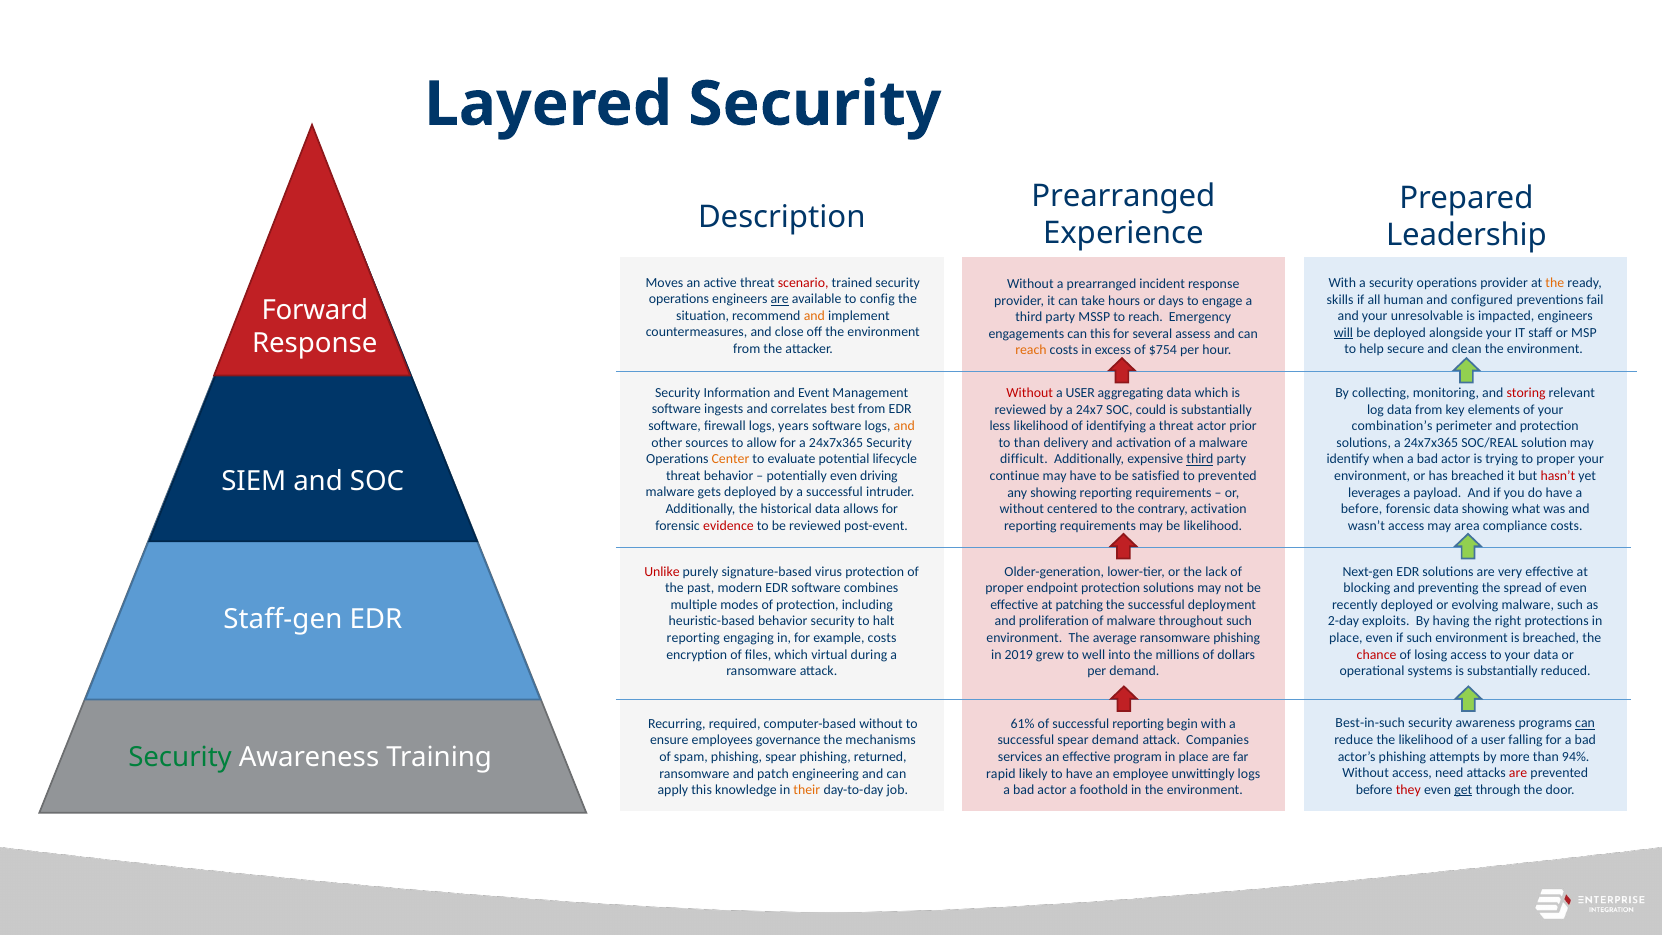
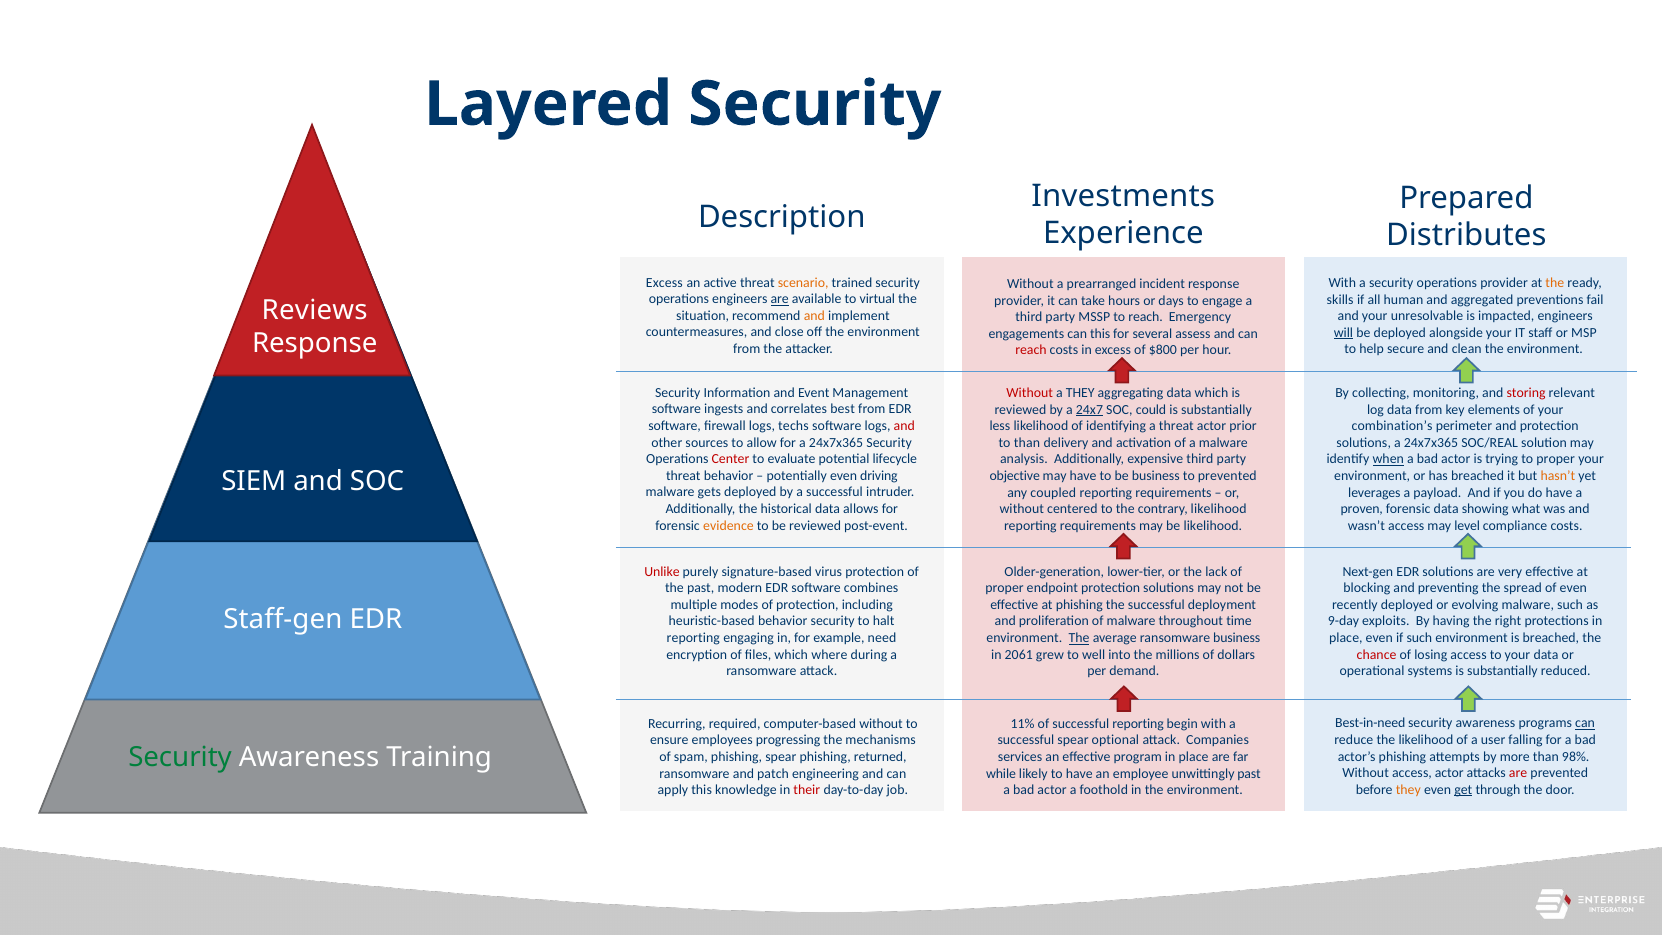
Prearranged: Prearranged -> Investments (1123, 196)
Leadership: Leadership -> Distributes (1466, 235)
Moves: Moves -> Excess (664, 283)
scenario colour: red -> orange (803, 283)
config: config -> virtual (877, 299)
configured: configured -> aggregated (1482, 299)
Forward: Forward -> Reviews (315, 310)
reach colour: orange -> red (1031, 350)
$754: $754 -> $800 (1163, 350)
USER: USER -> THEY (1080, 393)
24x7 underline: none -> present (1089, 410)
years: years -> techs (794, 426)
and colour: orange -> red (904, 426)
Center colour: orange -> red (730, 459)
difficult: difficult -> analysis (1024, 459)
third underline: present -> none (1200, 459)
when underline: none -> present (1388, 459)
continue: continue -> objective (1015, 476)
be satisfied: satisfied -> business (1156, 476)
hasn’t colour: red -> orange (1558, 476)
any showing: showing -> coupled (1053, 493)
contrary activation: activation -> likelihood (1219, 509)
before: before -> proven (1362, 509)
evidence colour: red -> orange (728, 525)
area: area -> level (1467, 526)
at patching: patching -> phishing (1079, 605)
throughout such: such -> time (1239, 621)
2-day: 2-day -> 9-day (1343, 621)
example costs: costs -> need (882, 638)
The underline: none -> present (1079, 638)
ransomware phishing: phishing -> business (1237, 638)
virtual: virtual -> where (829, 655)
2019: 2019 -> 2061 (1019, 655)
Best-in-such: Best-in-such -> Best-in-need (1370, 723)
61%: 61% -> 11% (1023, 724)
governance: governance -> progressing (788, 740)
spear demand: demand -> optional (1115, 740)
94%: 94% -> 98% (1576, 756)
access need: need -> actor (1449, 773)
rapid: rapid -> while (1001, 773)
unwittingly logs: logs -> past (1249, 773)
they colour: red -> orange (1408, 790)
their colour: orange -> red (807, 790)
